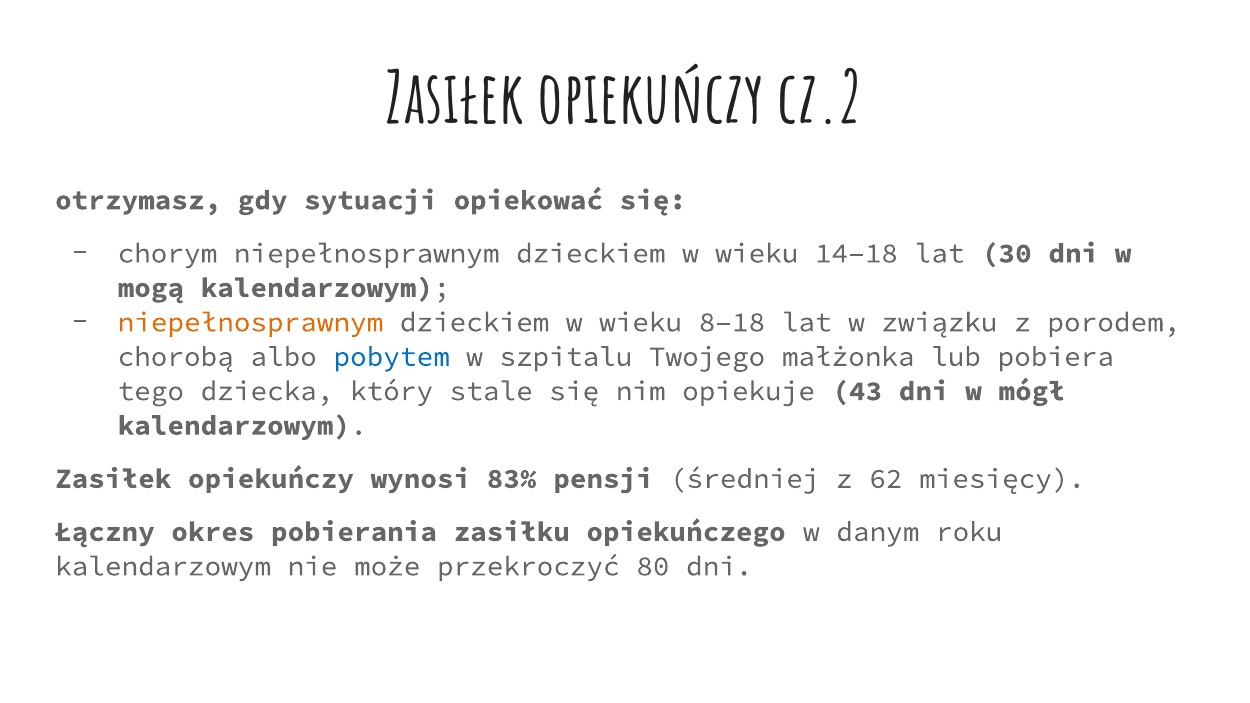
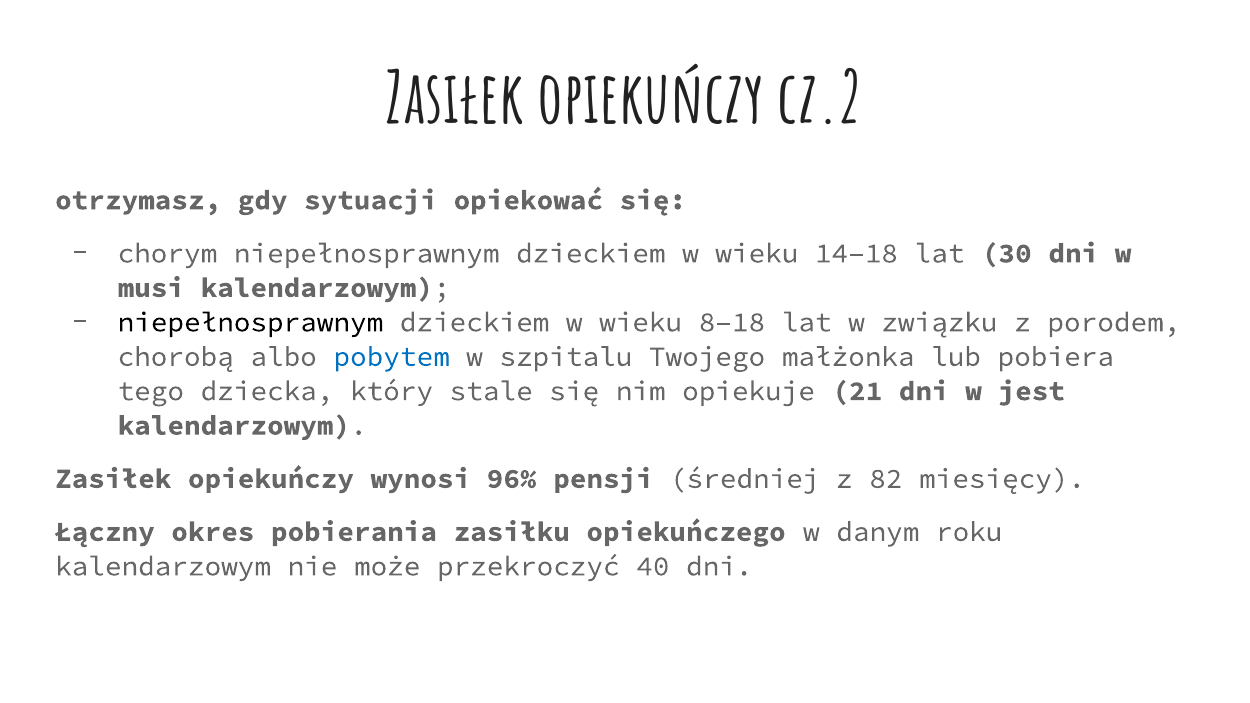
mogą: mogą -> musi (151, 288)
niepełnosprawnym colour: orange -> black (250, 322)
43: 43 -> 21 (857, 391)
mógł: mógł -> jest (1032, 391)
83%: 83% -> 96% (512, 479)
62: 62 -> 82 (886, 479)
80: 80 -> 40 (653, 566)
